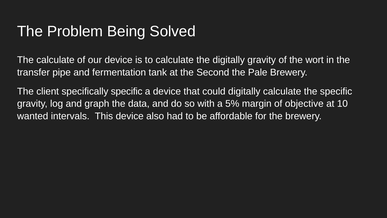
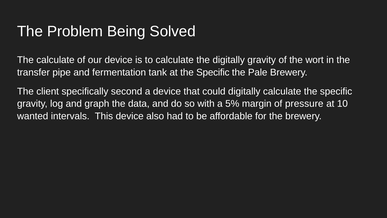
at the Second: Second -> Specific (213, 72)
specifically specific: specific -> second (127, 91)
objective: objective -> pressure (304, 104)
